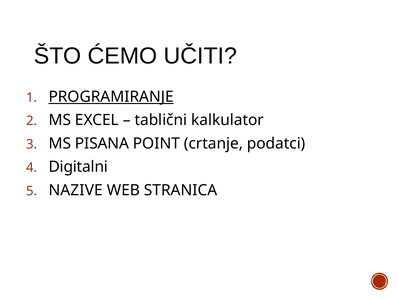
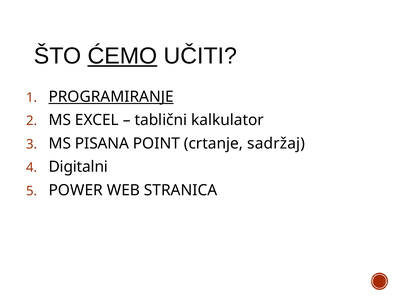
ĆEMO underline: none -> present (122, 56)
podatci: podatci -> sadržaj (276, 143)
NAZIVE: NAZIVE -> POWER (76, 190)
